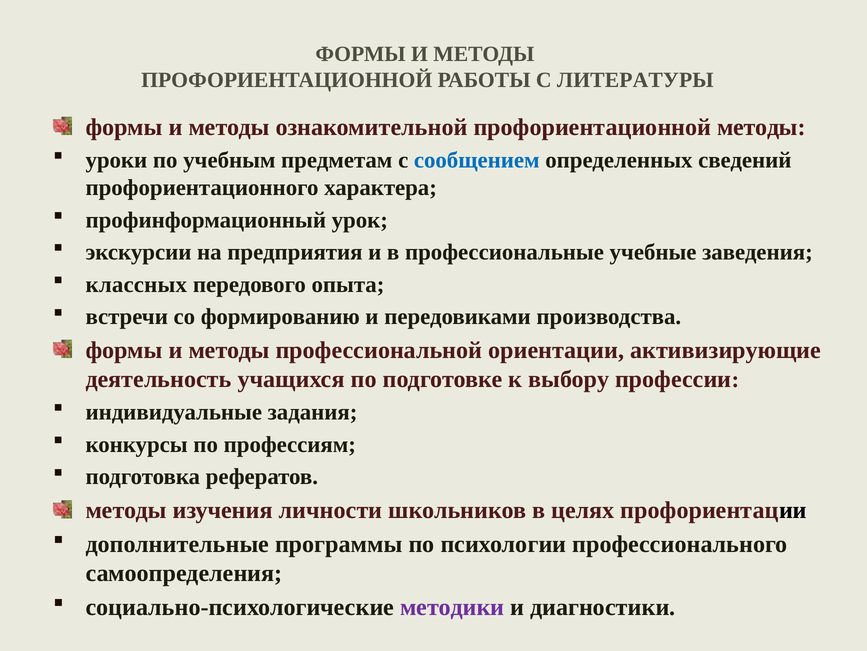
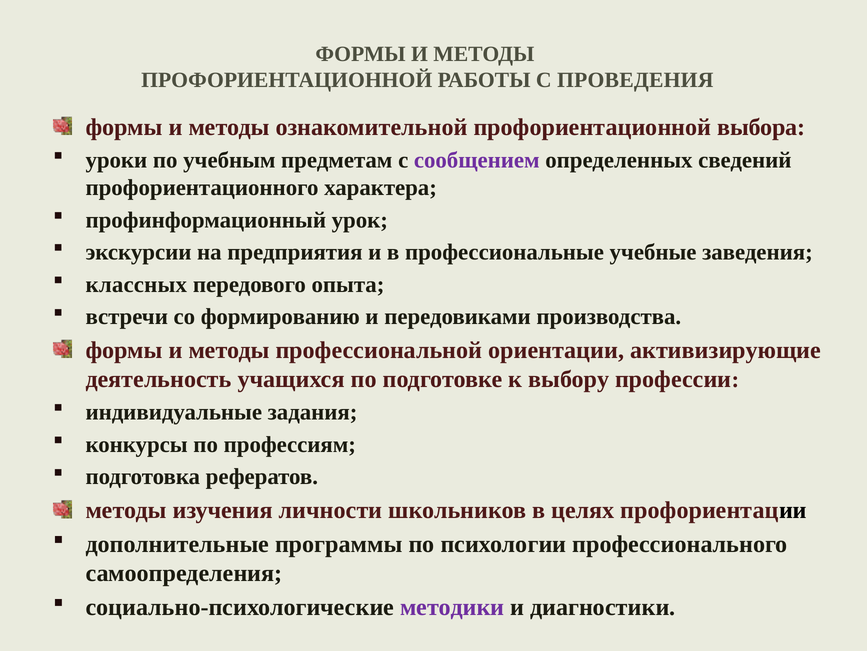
ЛИТЕРАТУРЫ: ЛИТЕРАТУРЫ -> ПРОВЕДЕНИЯ (635, 80)
профориентационной методы: методы -> выбора (761, 127)
сообщением colour: blue -> purple (477, 160)
